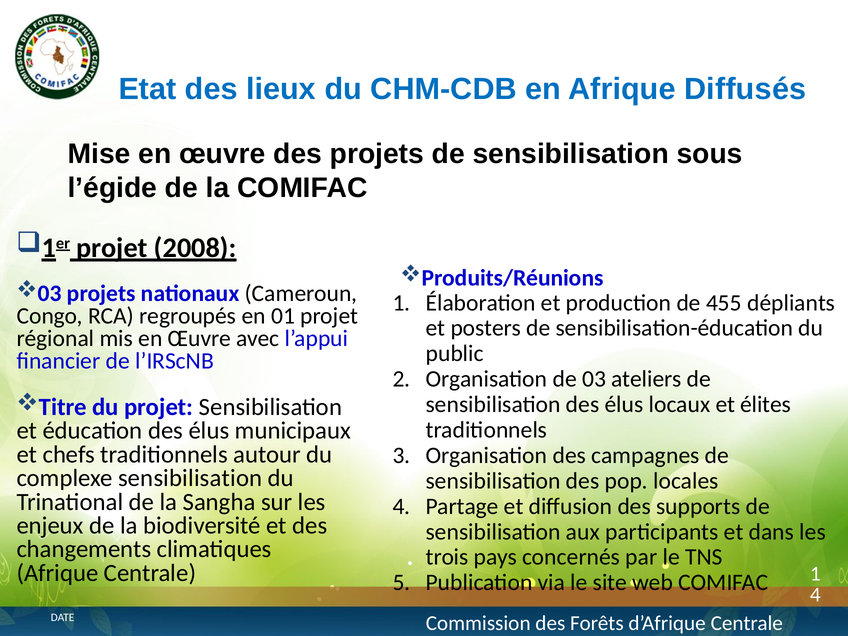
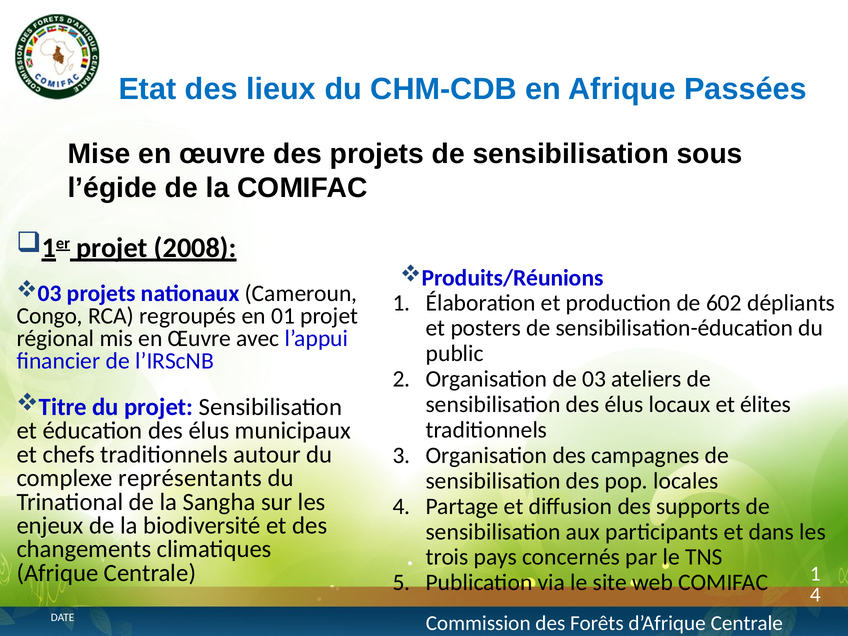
Diffusés: Diffusés -> Passées (745, 89)
455: 455 -> 602 (724, 303)
complexe sensibilisation: sensibilisation -> représentants (190, 478)
